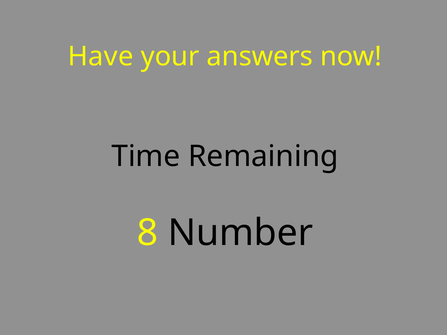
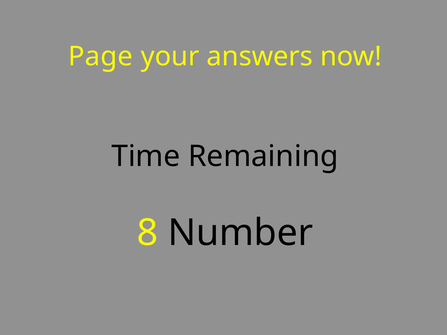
Have: Have -> Page (101, 57)
